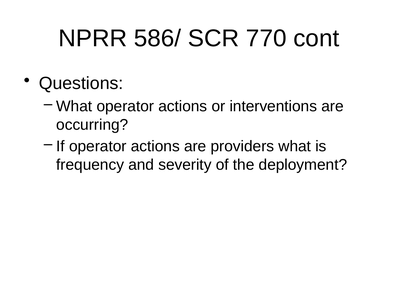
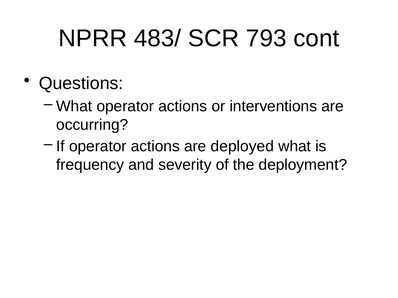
586/: 586/ -> 483/ (158, 39)
770: 770 -> 793 (266, 39)
providers: providers -> deployed (242, 147)
